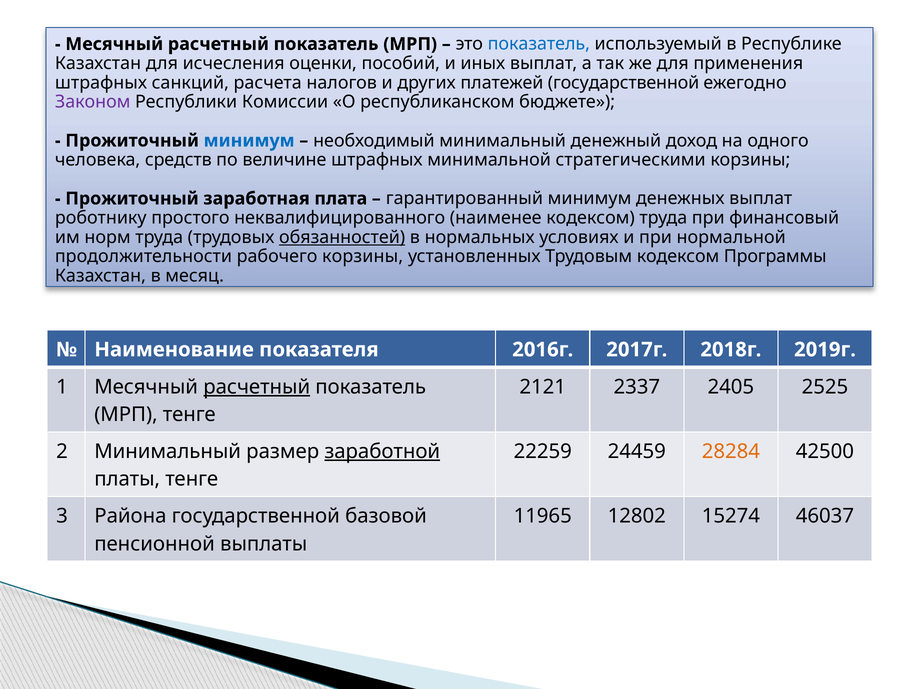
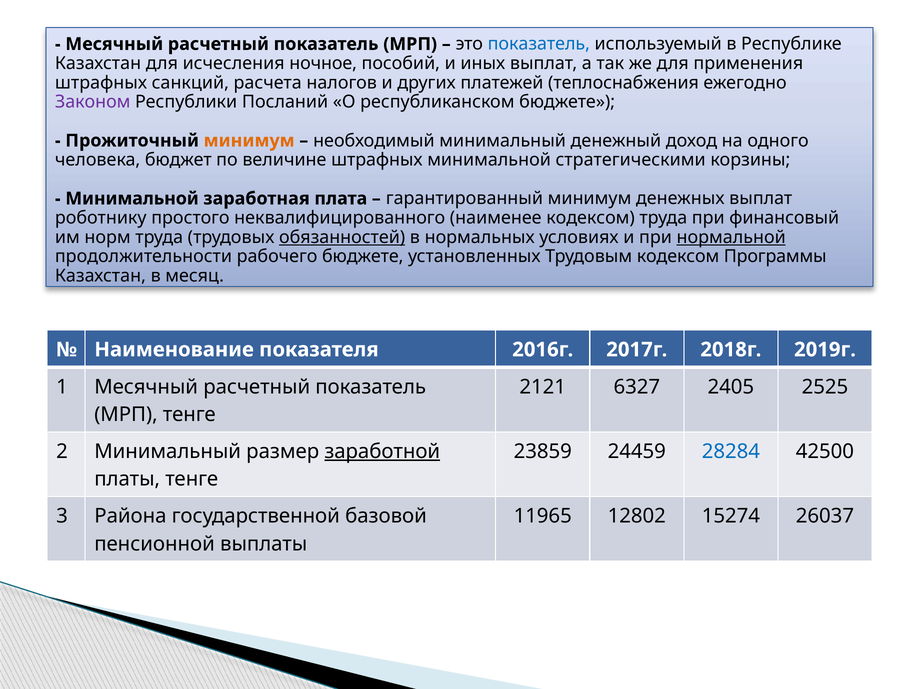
оценки: оценки -> ночное (323, 63)
платежей государственной: государственной -> теплоснабжения (623, 83)
Комиссии: Комиссии -> Посланий (285, 102)
минимум colour: blue -> orange (249, 141)
средств: средств -> бюджет (178, 160)
Прожиточный: Прожиточный -> Минимальной (132, 199)
нормальной underline: none -> present (731, 237)
рабочего корзины: корзины -> бюджете (363, 257)
расчетный underline: present -> none (257, 387)
2337: 2337 -> 6327 (637, 387)
22259: 22259 -> 23859 (543, 452)
28284 colour: orange -> blue (731, 452)
46037: 46037 -> 26037 (825, 516)
